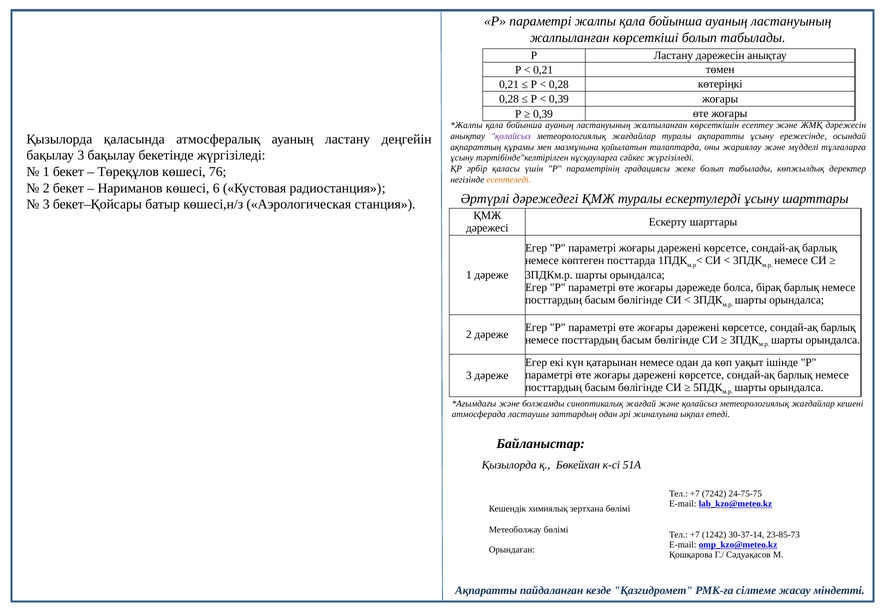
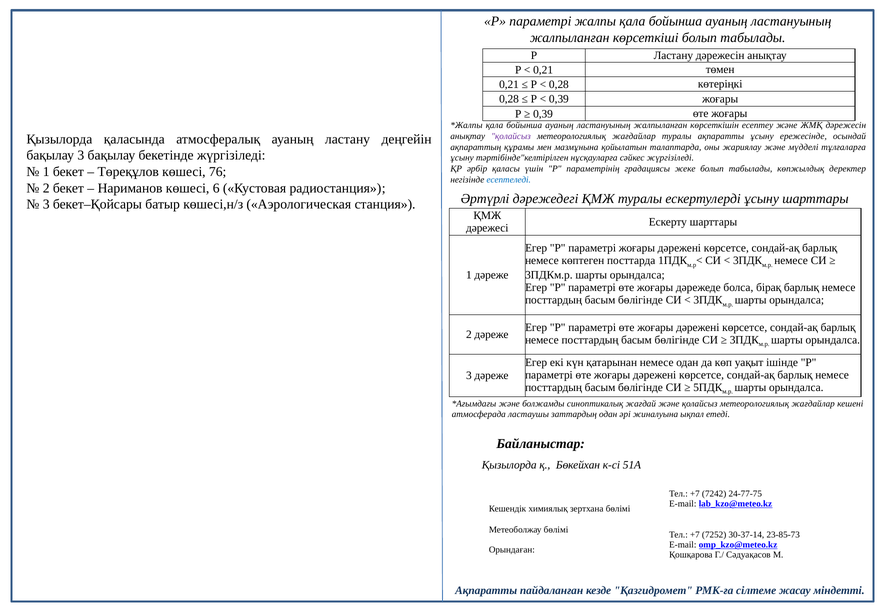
есептеледі colour: orange -> blue (509, 180)
24-75-75: 24-75-75 -> 24-77-75 (745, 494)
1242: 1242 -> 7252 (714, 535)
